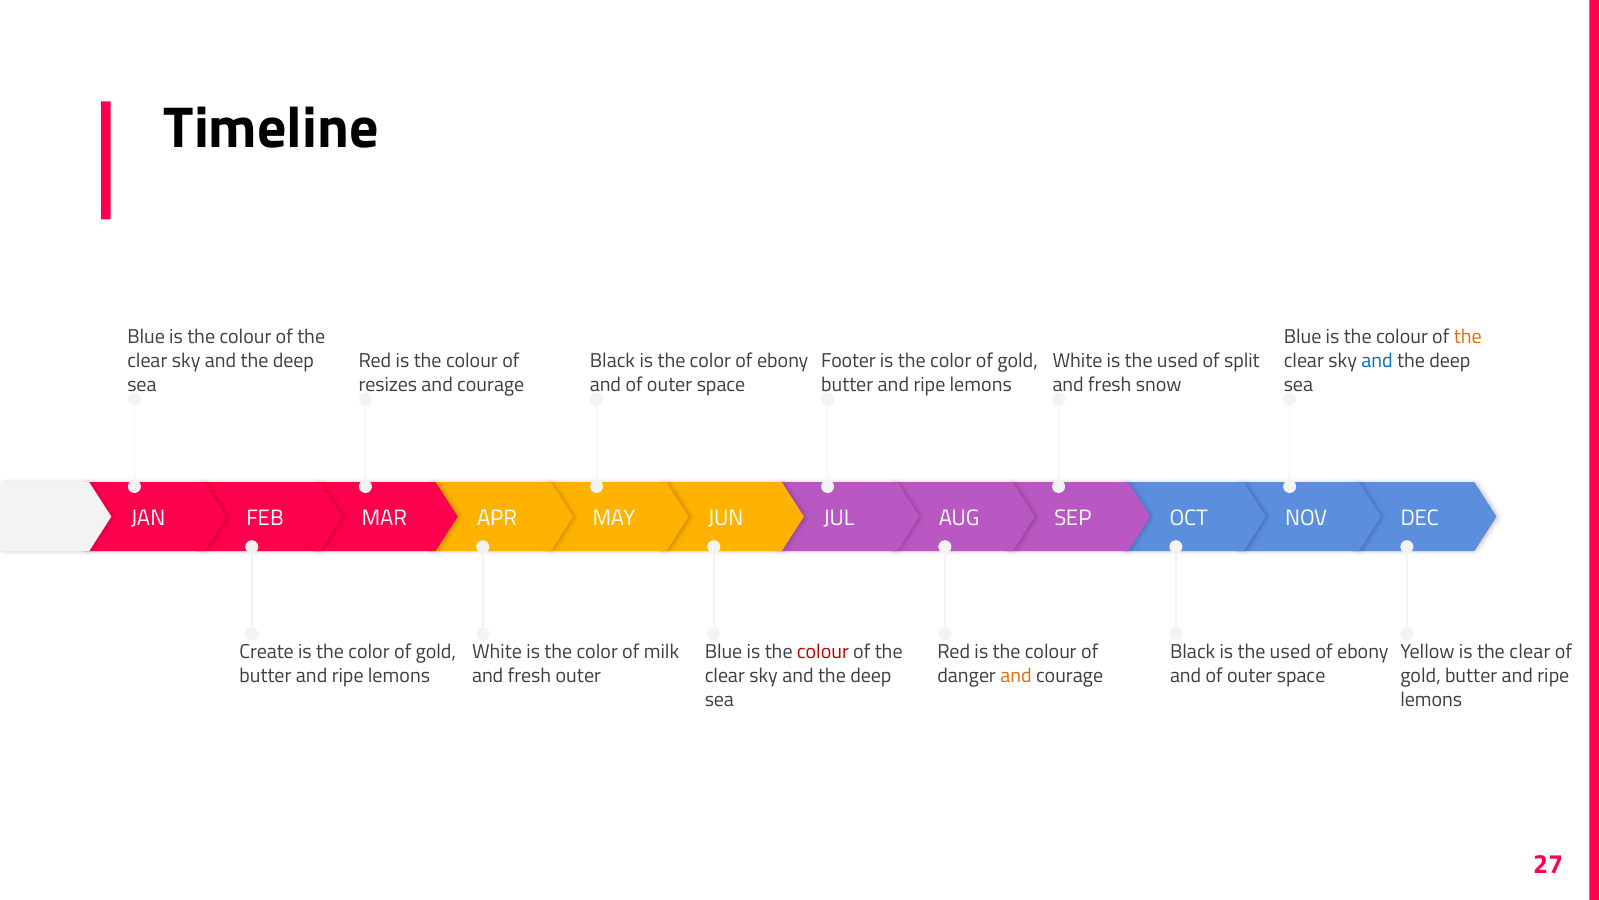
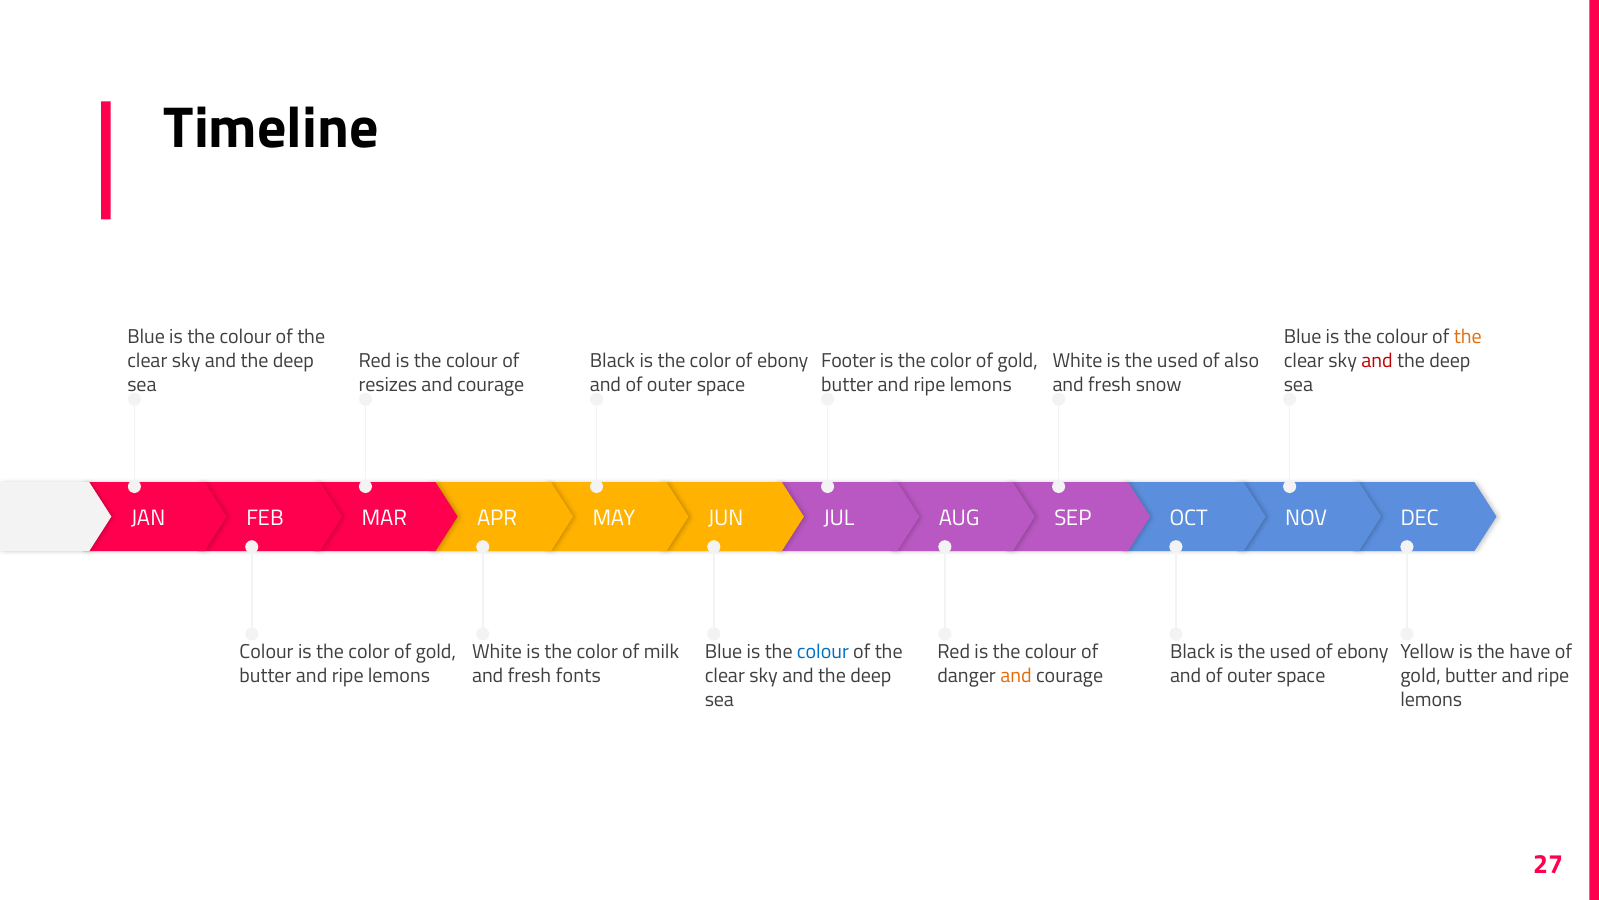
split: split -> also (1242, 361)
and colour: blue -> red (1377, 361)
Create: Create -> Colour (267, 651)
colour colour: red -> blue (823, 651)
is the clear: clear -> have (1530, 651)
fresh outer: outer -> fonts (578, 675)
